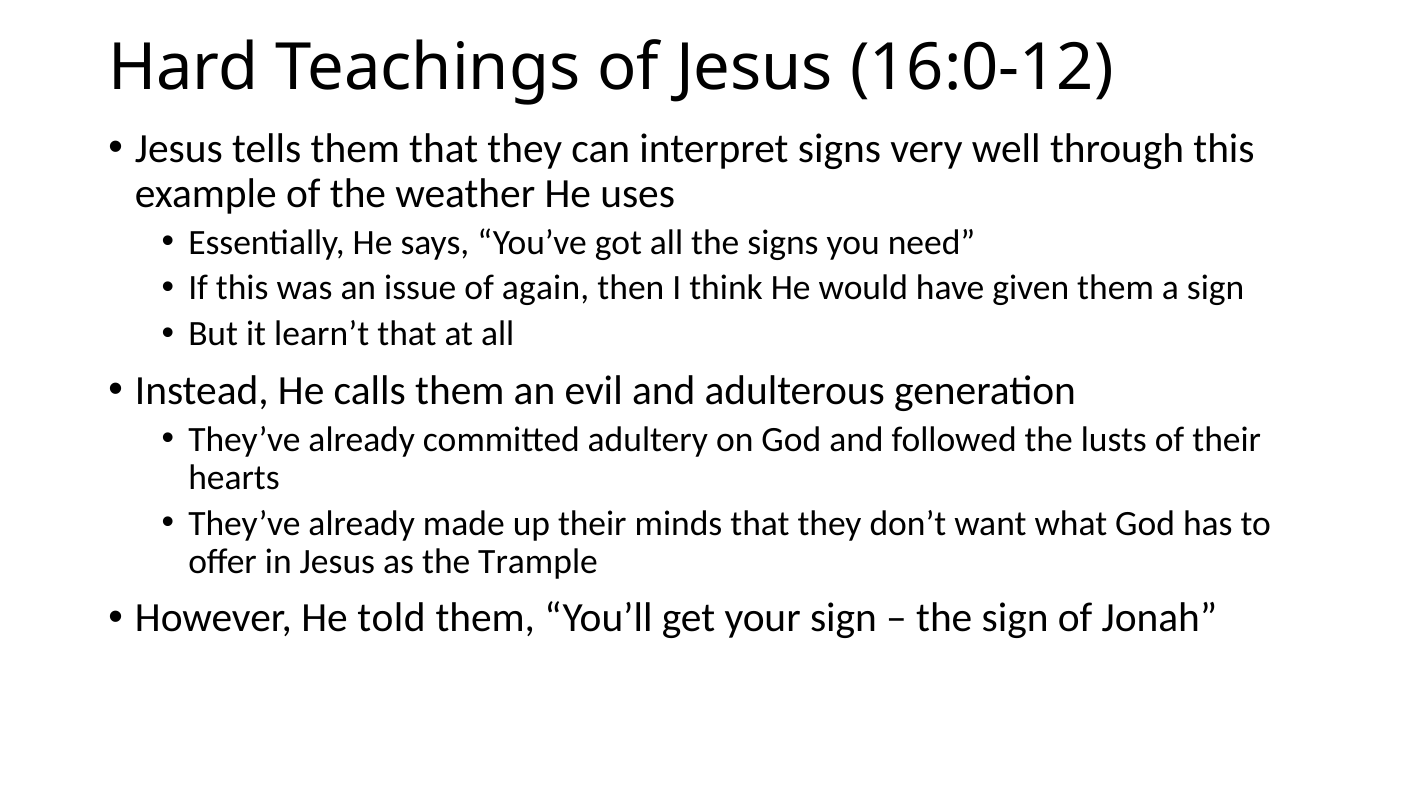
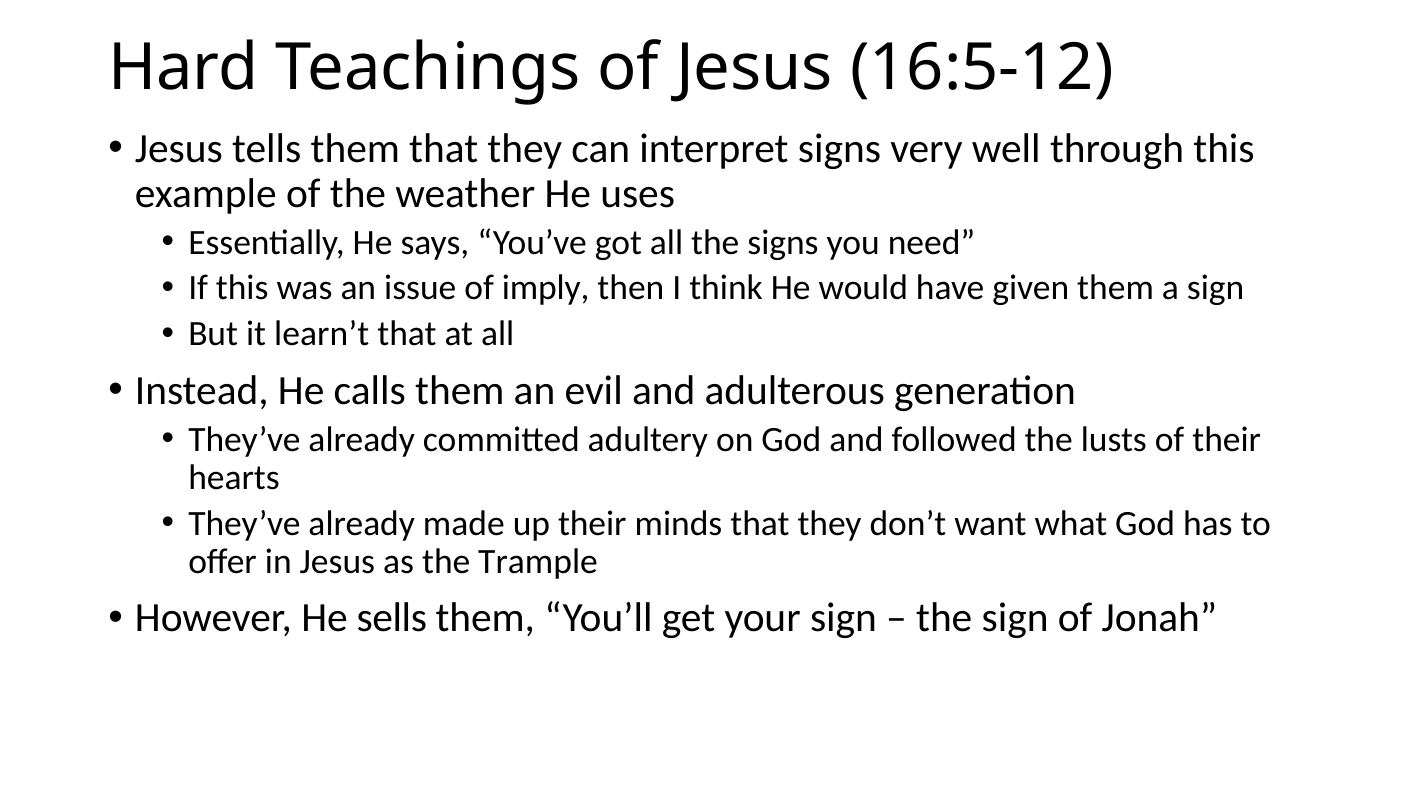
16:0-12: 16:0-12 -> 16:5-12 (982, 68)
again: again -> imply (546, 288)
told: told -> sells (392, 618)
